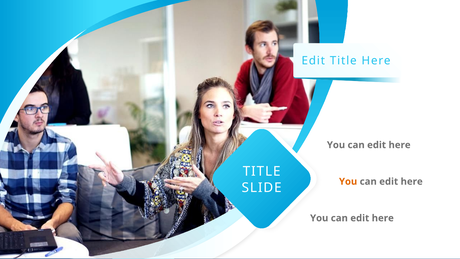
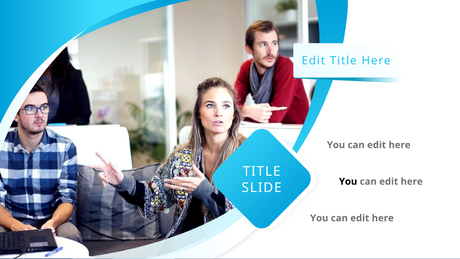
You colour: orange -> black (348, 181)
